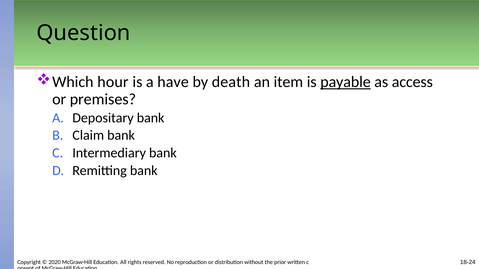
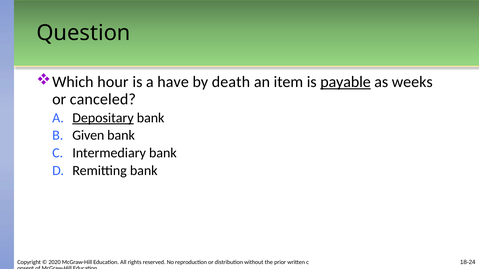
access: access -> weeks (412, 82)
premises: premises -> canceled (103, 99)
Depositary underline: none -> present (103, 118)
Claim: Claim -> Given (88, 136)
